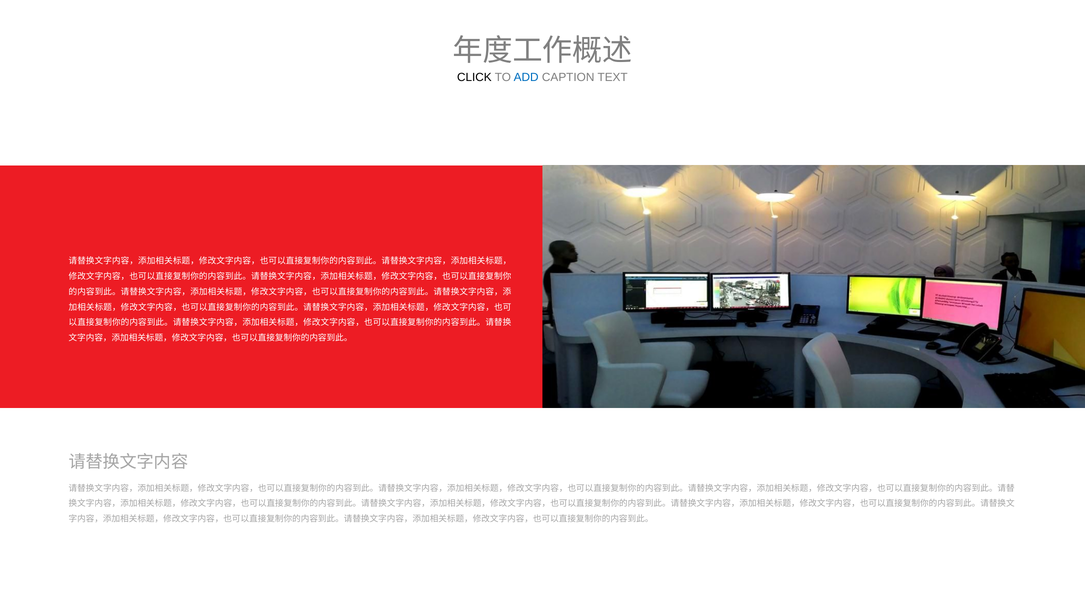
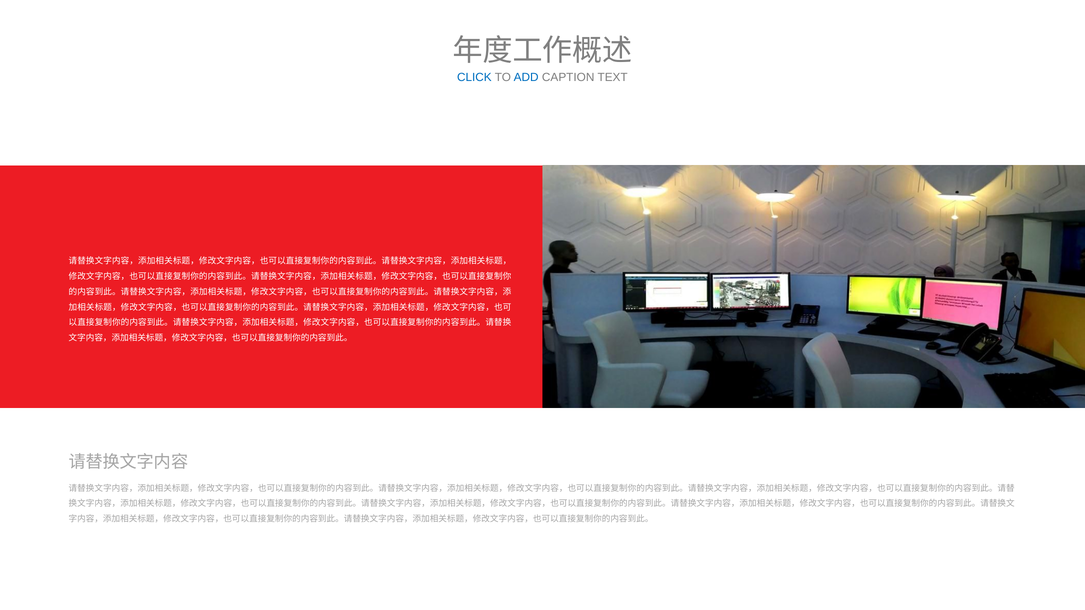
CLICK colour: black -> blue (474, 77)
